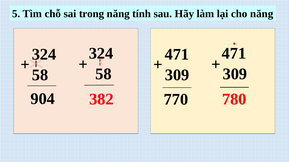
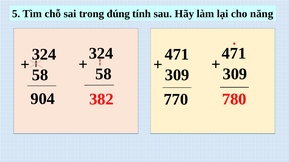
trong năng: năng -> đúng (118, 14)
